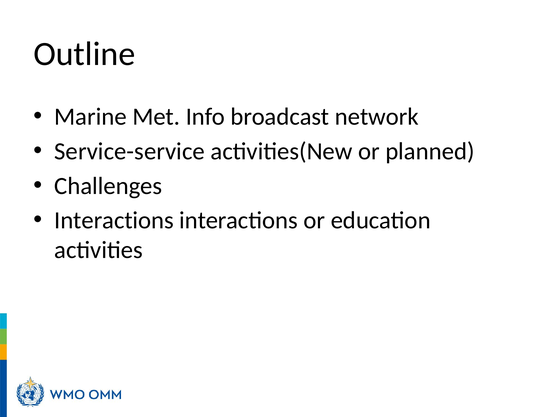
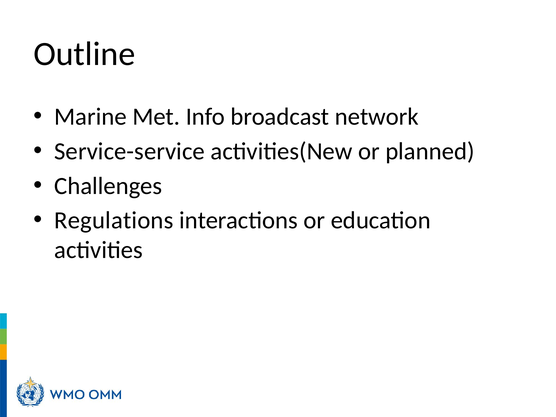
Interactions: Interactions -> Regulations (114, 220)
